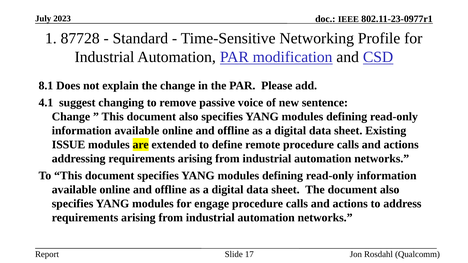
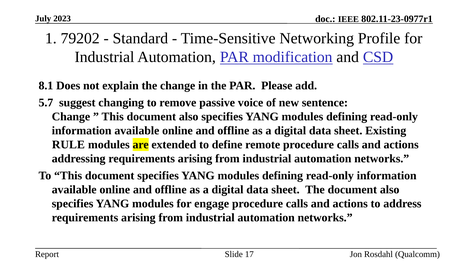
87728: 87728 -> 79202 (80, 38)
4.1: 4.1 -> 5.7 (46, 103)
ISSUE: ISSUE -> RULE (68, 145)
